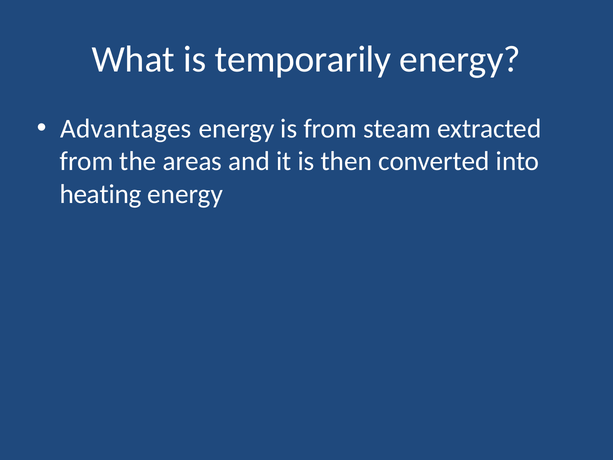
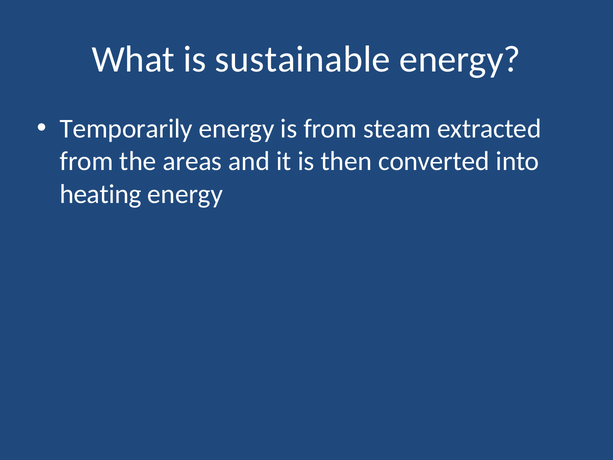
temporarily: temporarily -> sustainable (303, 59)
Advantages: Advantages -> Temporarily (126, 129)
